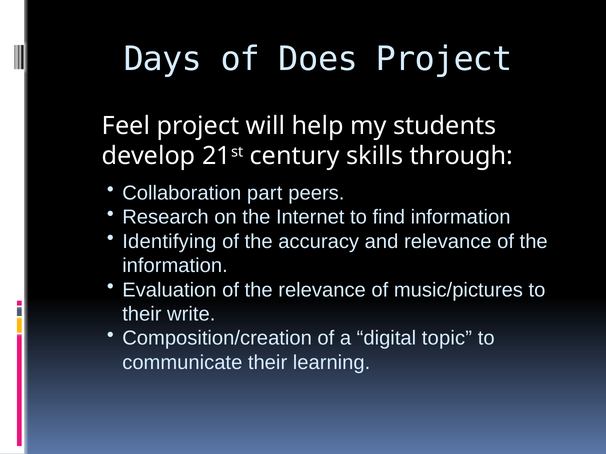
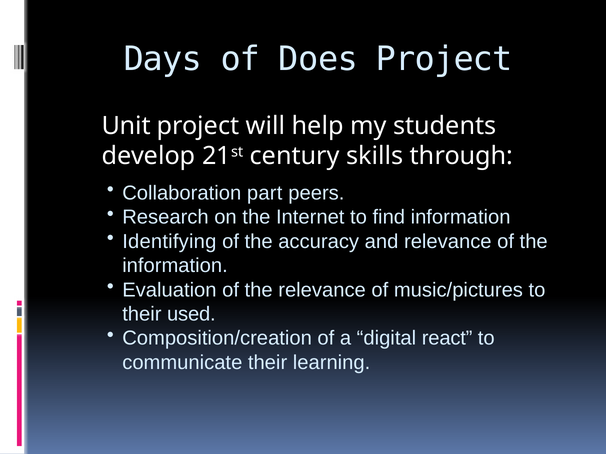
Feel: Feel -> Unit (126, 126)
write: write -> used (191, 314)
topic: topic -> react (447, 339)
